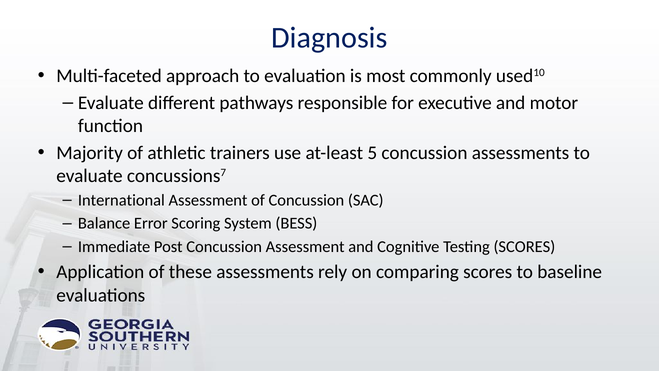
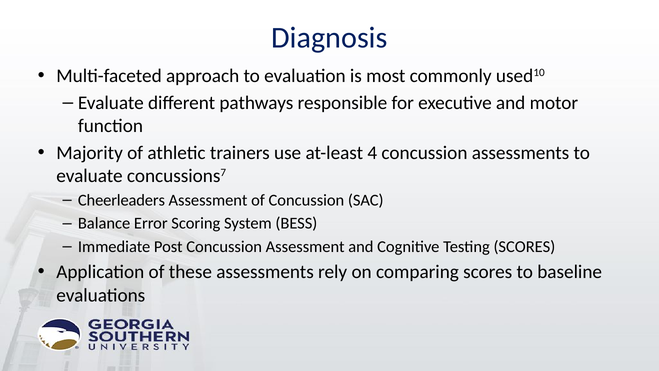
5: 5 -> 4 (372, 153)
International: International -> Cheerleaders (121, 200)
